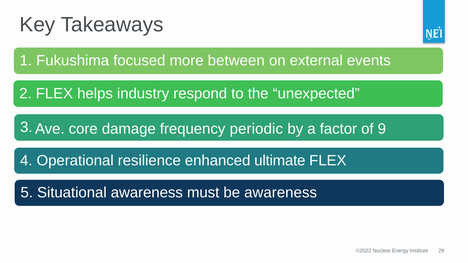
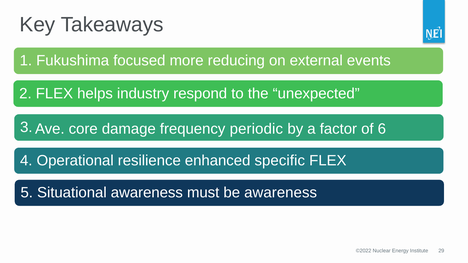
between: between -> reducing (236, 61)
9: 9 -> 6 (382, 129)
ultimate: ultimate -> specific (280, 161)
